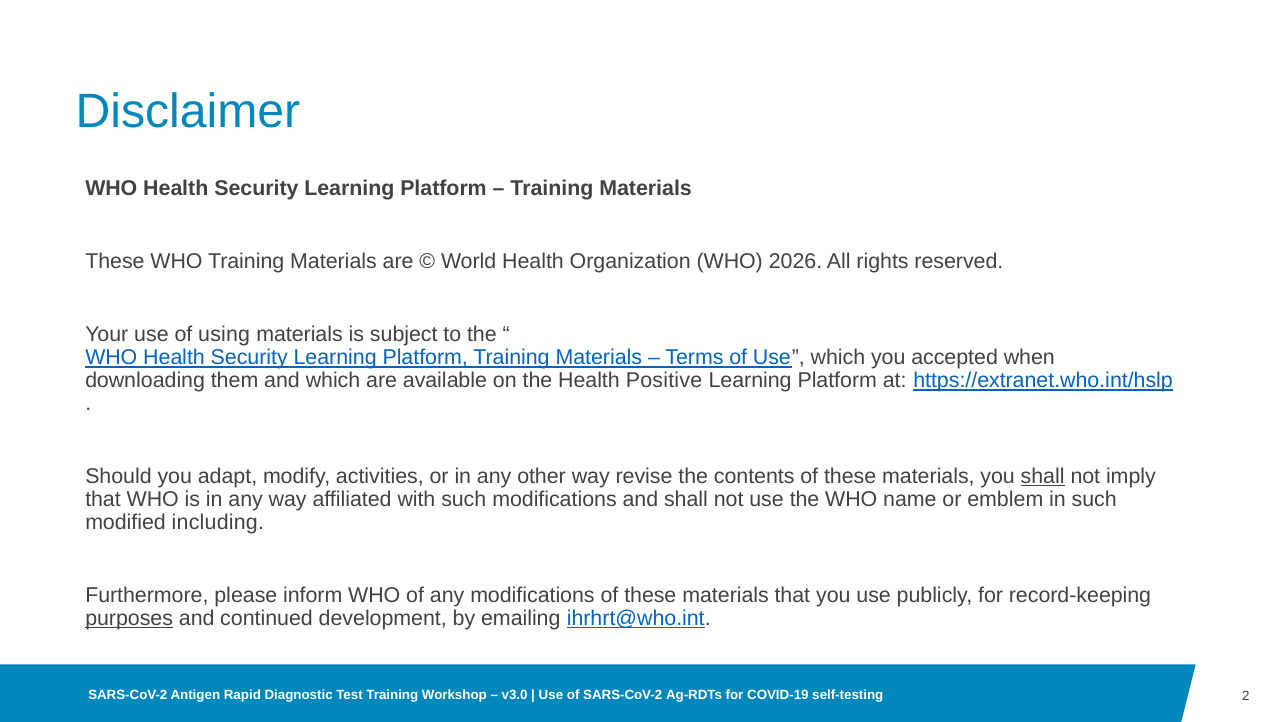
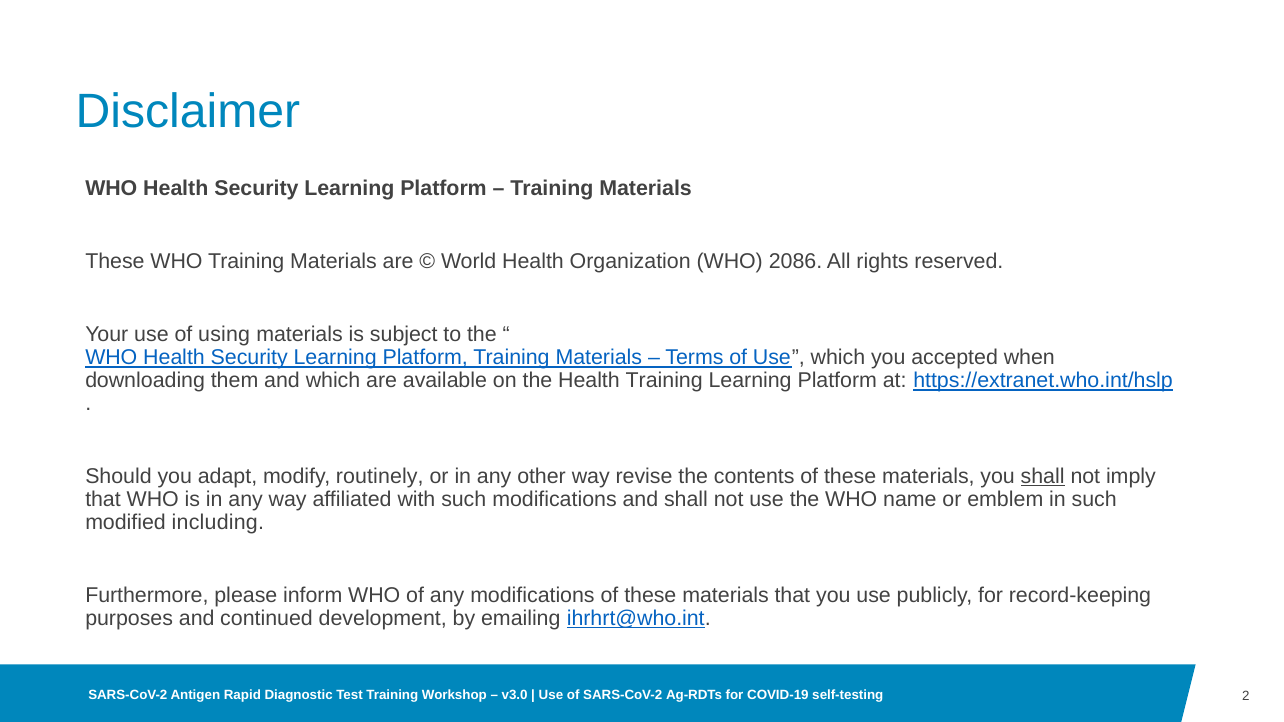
2026: 2026 -> 2086 (796, 262)
Health Positive: Positive -> Training (664, 381)
activities: activities -> routinely (380, 477)
purposes underline: present -> none (129, 619)
